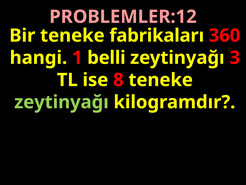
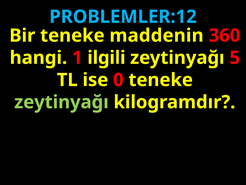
PROBLEMLER:12 colour: pink -> light blue (123, 17)
fabrikaları: fabrikaları -> maddenin (157, 35)
belli: belli -> ilgili (106, 58)
3: 3 -> 5 (235, 58)
8: 8 -> 0 (118, 80)
